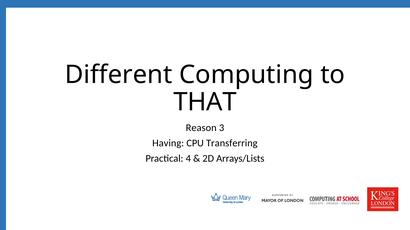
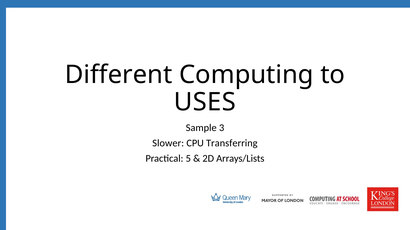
THAT: THAT -> USES (205, 102)
Reason: Reason -> Sample (201, 128)
Having: Having -> Slower (168, 143)
4: 4 -> 5 (188, 159)
